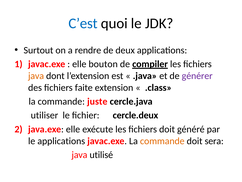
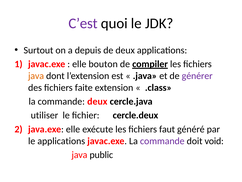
C’est colour: blue -> purple (83, 23)
rendre: rendre -> depuis (88, 50)
commande juste: juste -> deux (97, 101)
fichiers doit: doit -> faut (167, 129)
commande colour: orange -> purple (162, 141)
sera: sera -> void (214, 141)
utilisé: utilisé -> public (101, 154)
